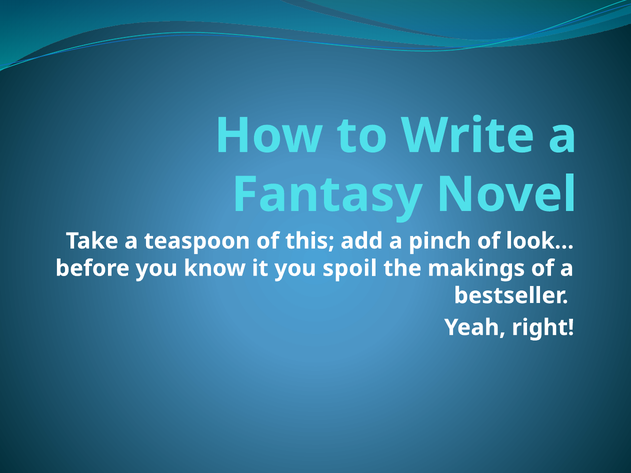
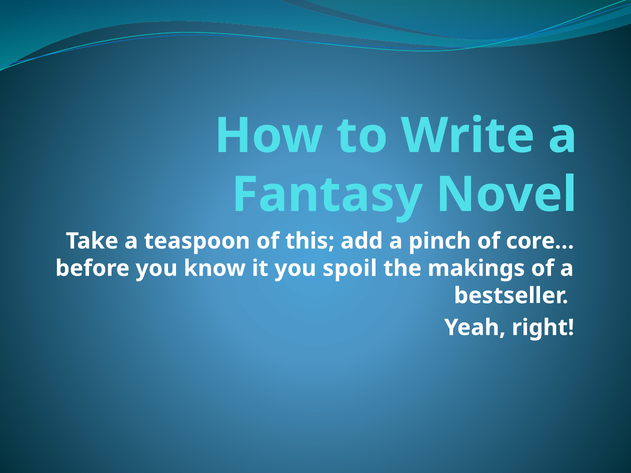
look…: look… -> core… (540, 241)
